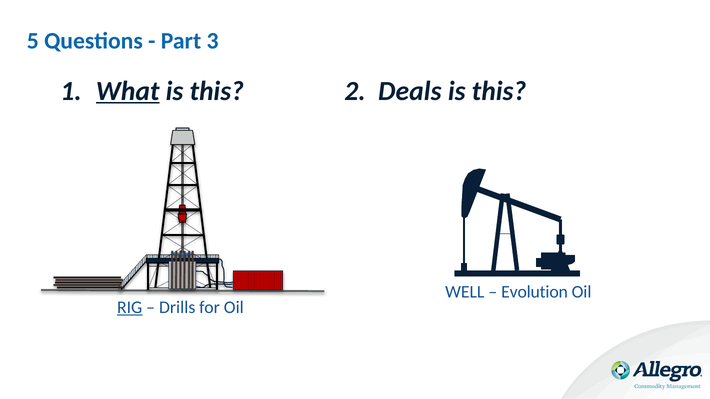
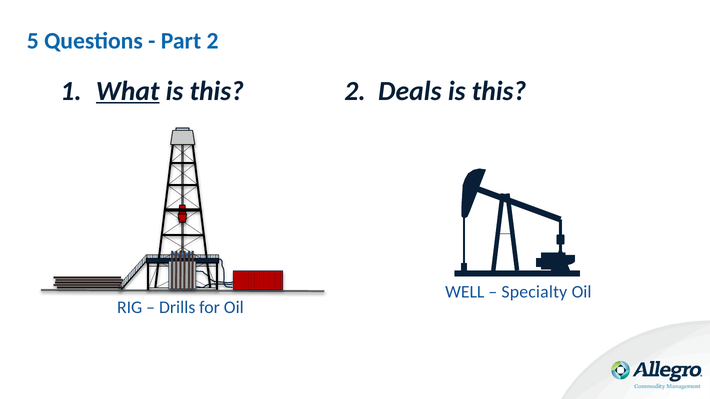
Part 3: 3 -> 2 (213, 41)
Evolution: Evolution -> Specialty (534, 292)
RIG underline: present -> none (130, 308)
